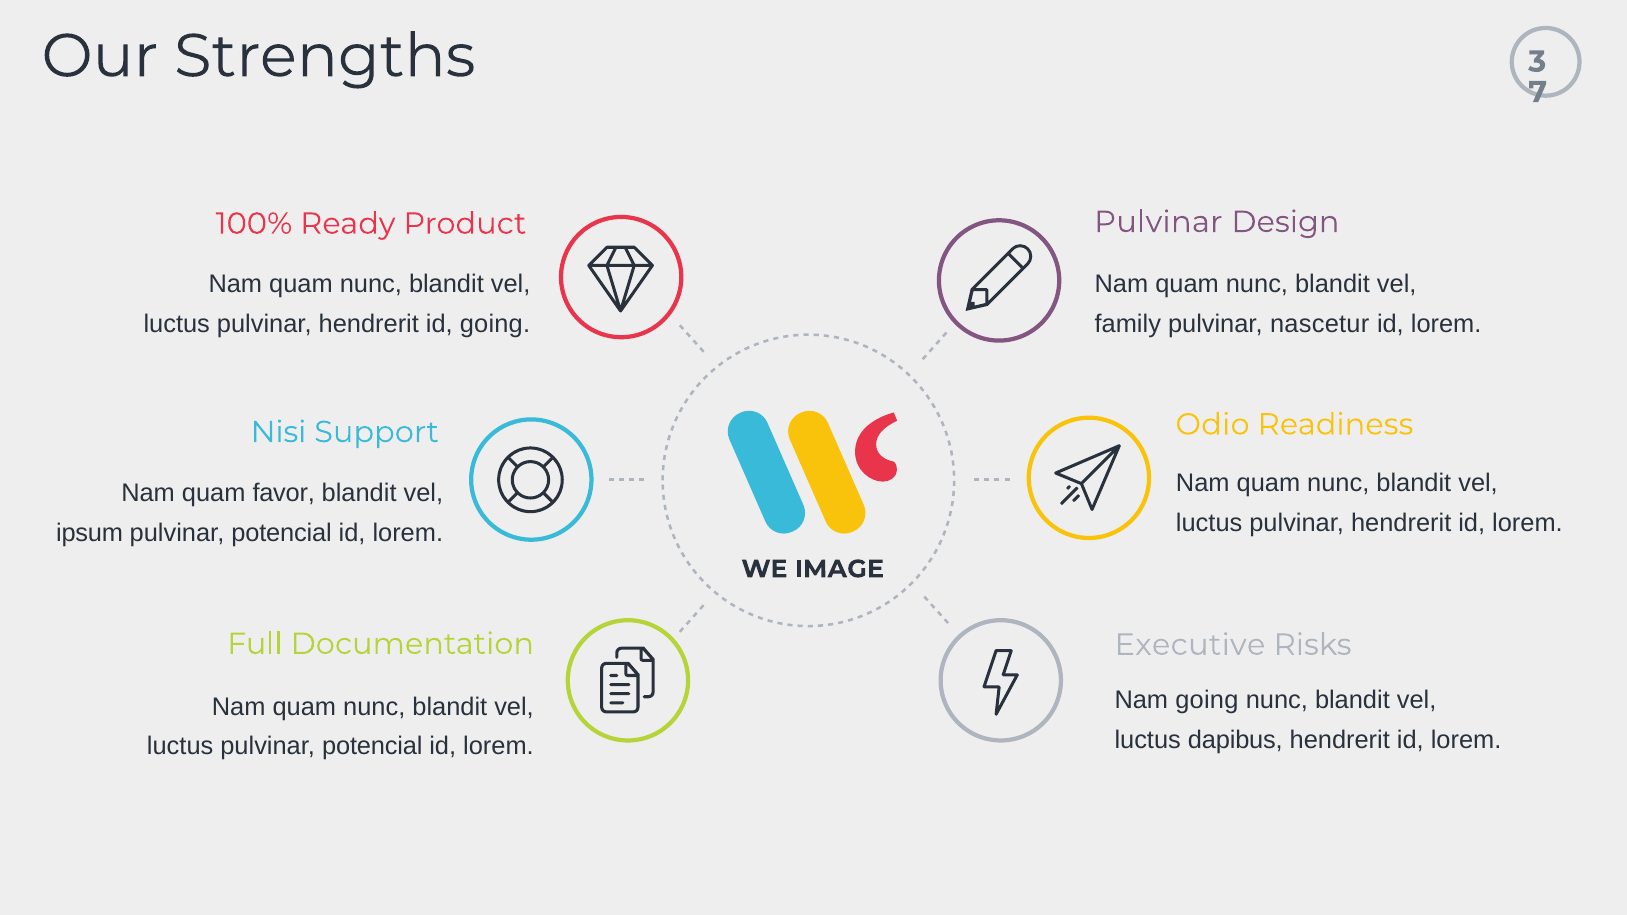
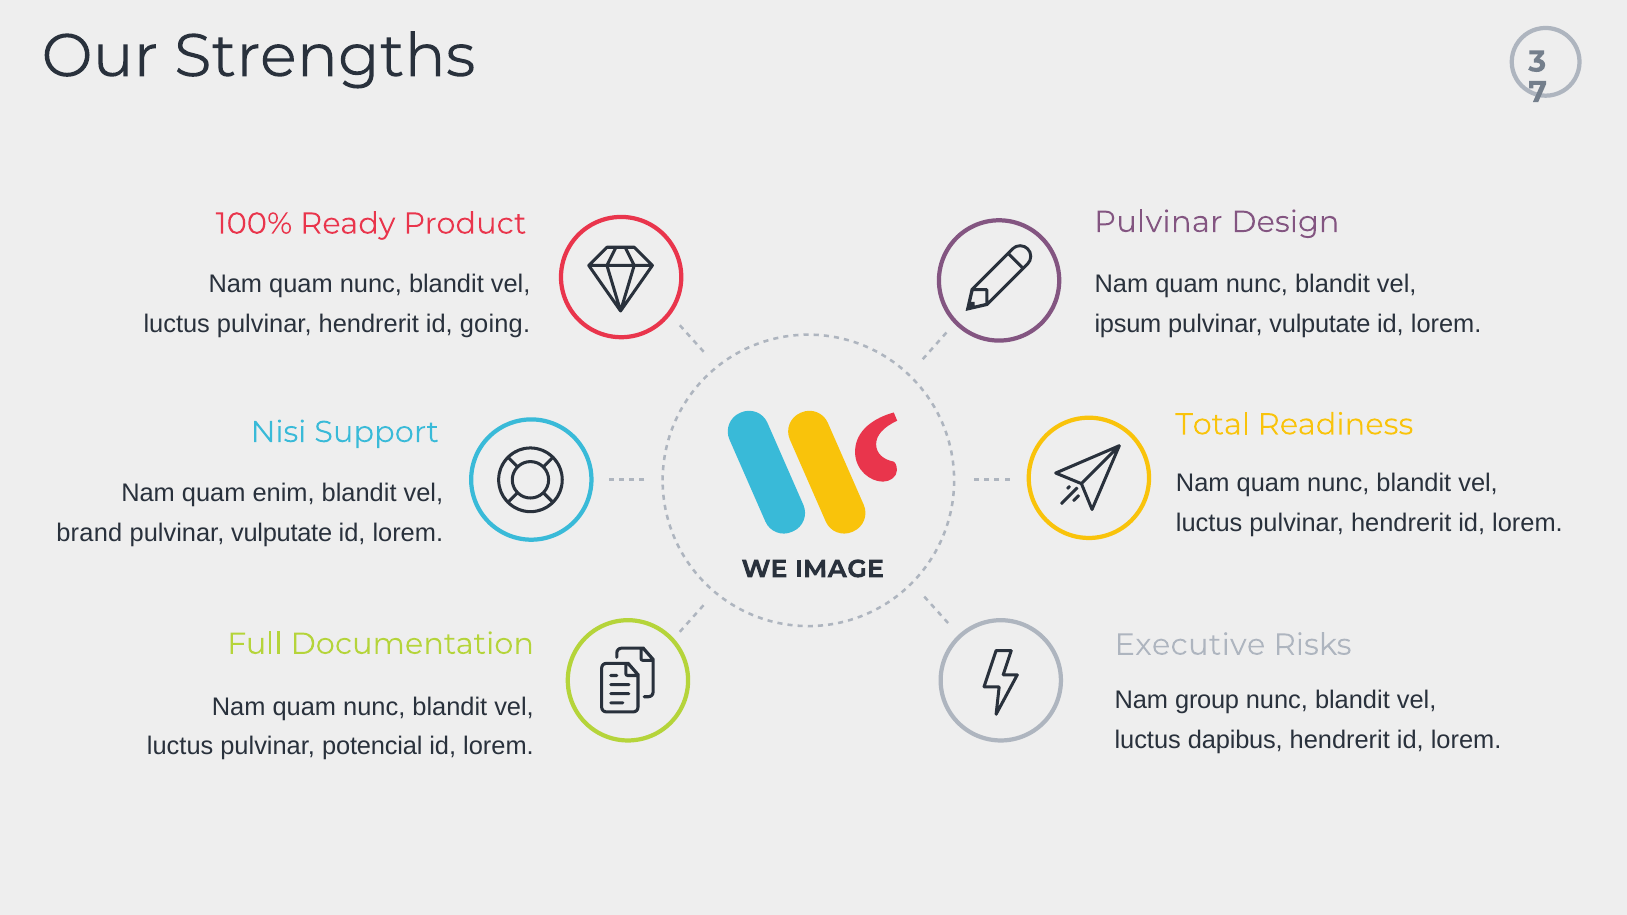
family: family -> ipsum (1128, 324)
nascetur: nascetur -> vulputate (1320, 324)
Odio: Odio -> Total (1213, 425)
favor: favor -> enim (284, 494)
ipsum: ipsum -> brand (89, 533)
potencial: potencial -> vulputate (282, 533)
Nam going: going -> group (1207, 700)
